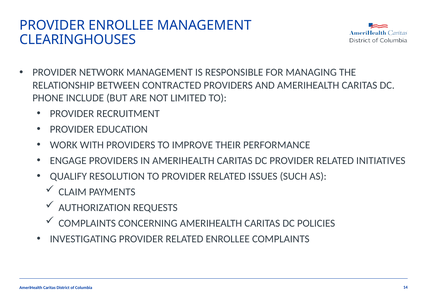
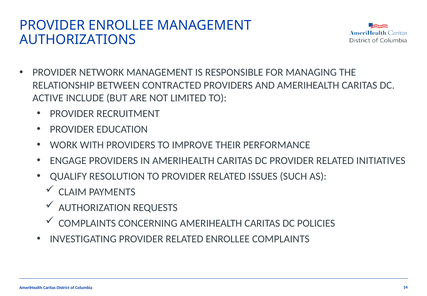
CLEARINGHOUSES: CLEARINGHOUSES -> AUTHORIZATIONS (78, 40)
PHONE: PHONE -> ACTIVE (48, 98)
